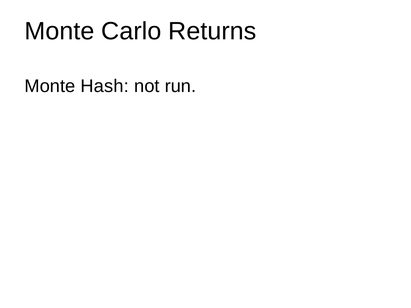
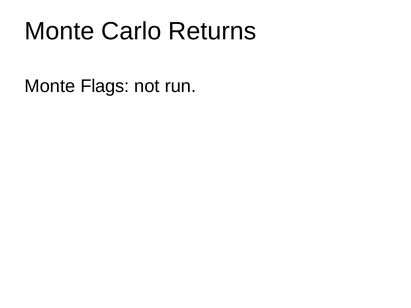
Hash: Hash -> Flags (105, 86)
